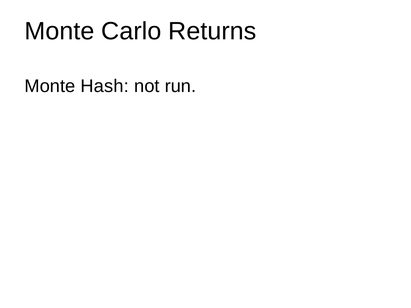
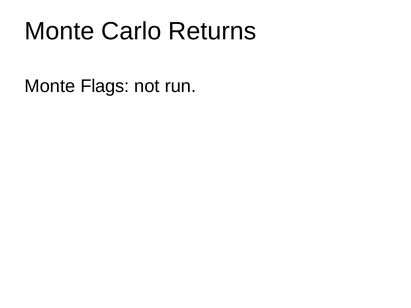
Hash: Hash -> Flags (105, 86)
